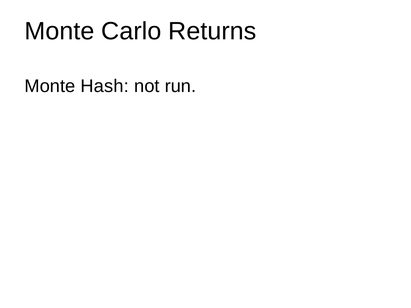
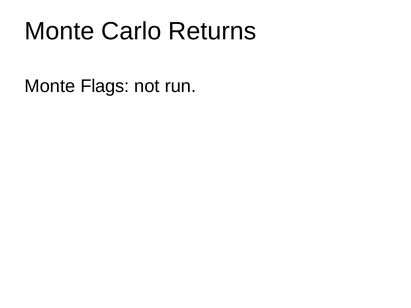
Hash: Hash -> Flags (105, 86)
